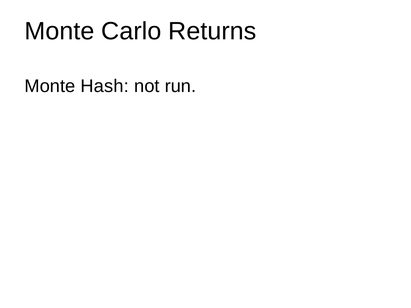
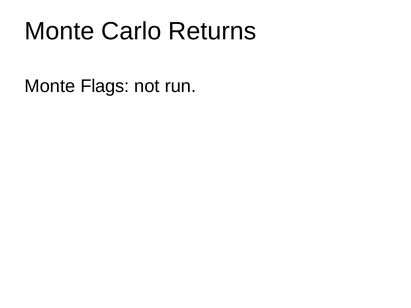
Hash: Hash -> Flags (105, 86)
